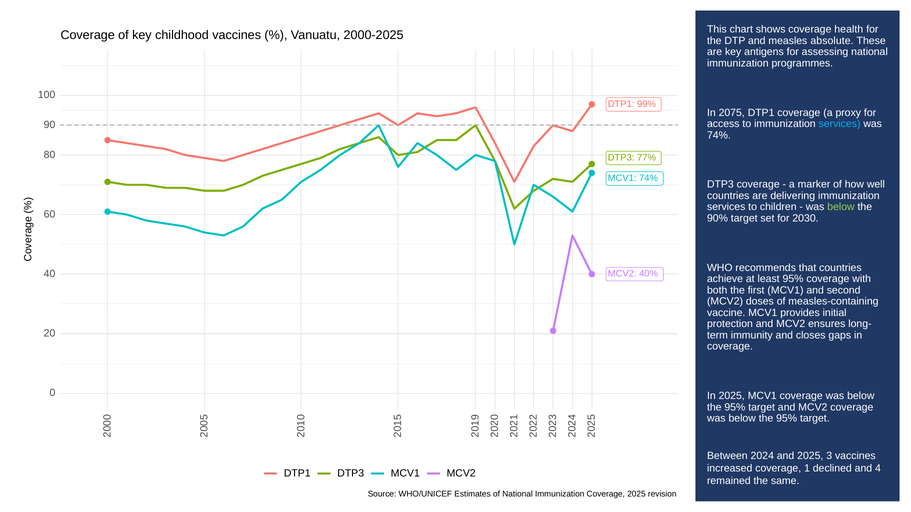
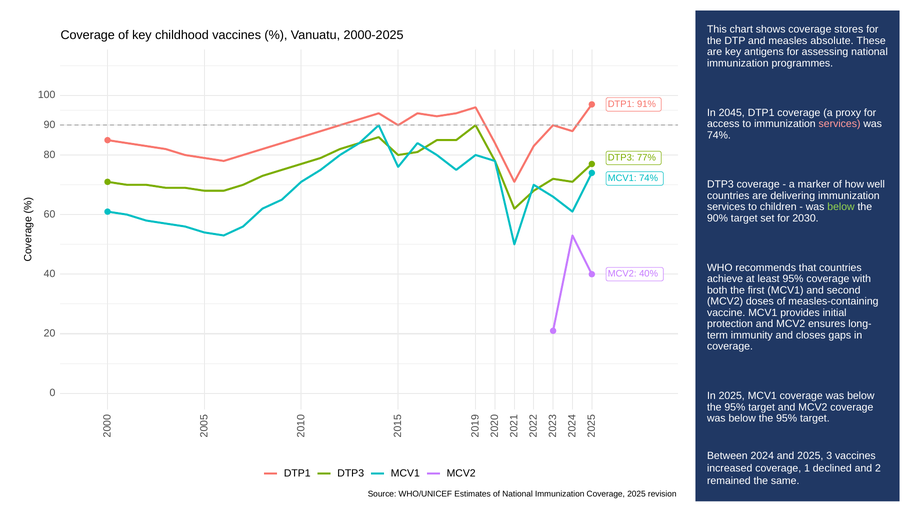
health: health -> stores (849, 29)
99%: 99% -> 91% (646, 104)
2075: 2075 -> 2045 (732, 113)
services colour: light blue -> pink (840, 124)
and 4: 4 -> 2 (878, 469)
